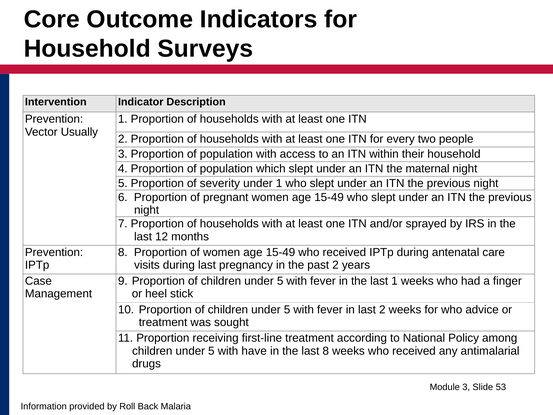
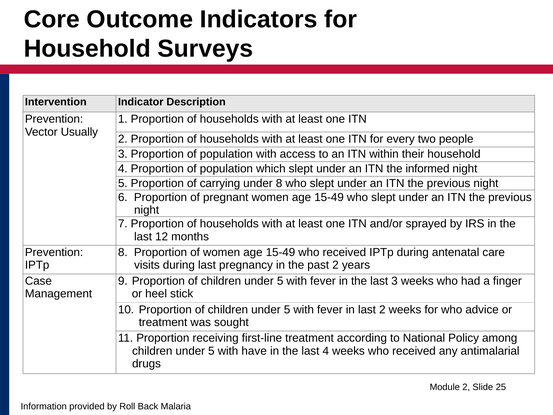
maternal: maternal -> informed (428, 169)
severity: severity -> carrying (220, 183)
under 1: 1 -> 8 (279, 183)
last 1: 1 -> 3 (394, 281)
last 8: 8 -> 4 (326, 351)
Module 3: 3 -> 2 (466, 387)
53: 53 -> 25 (501, 387)
